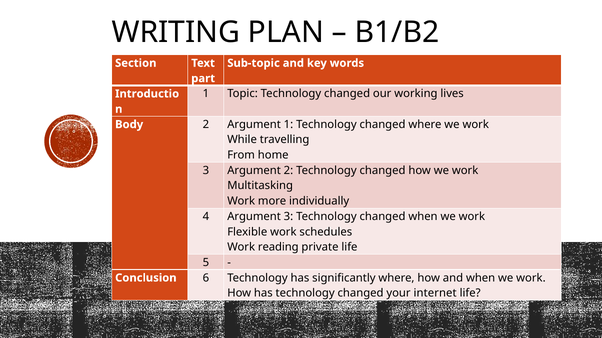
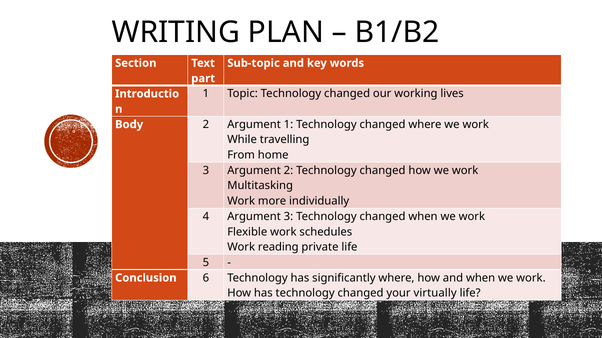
internet: internet -> virtually (435, 294)
